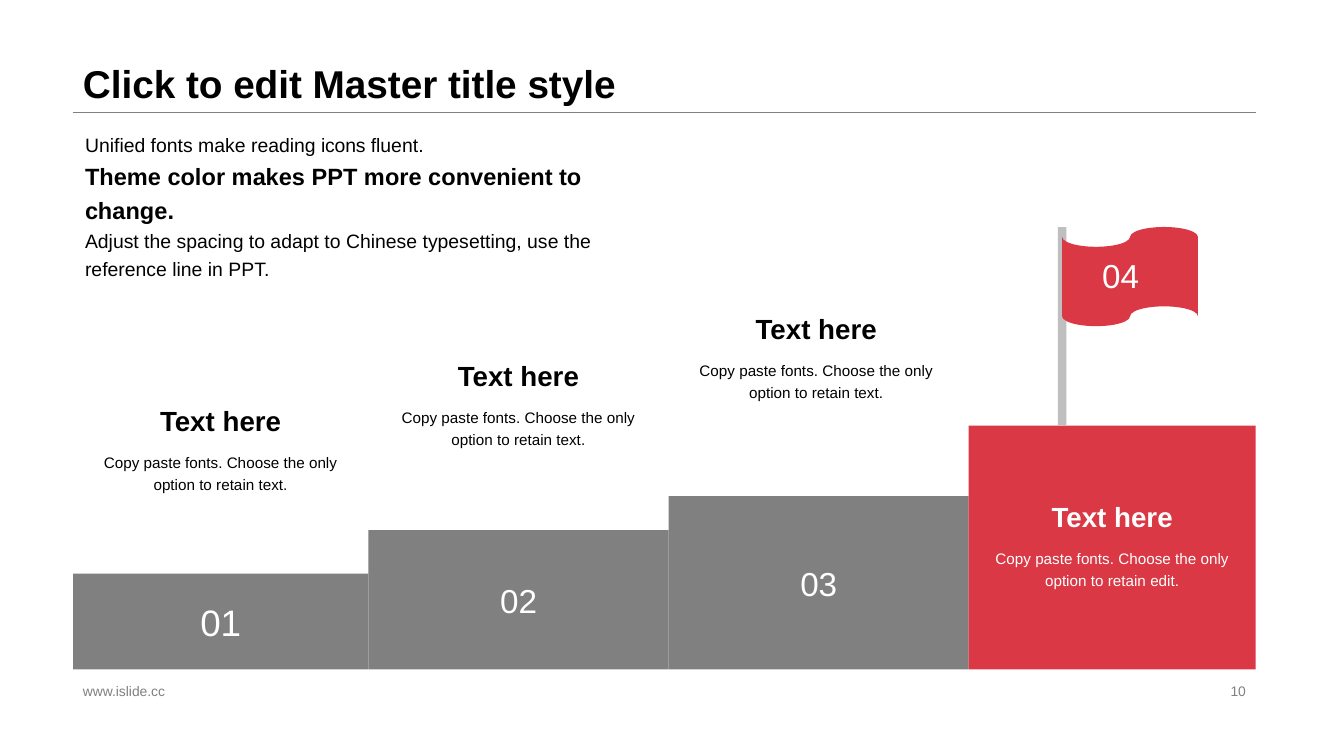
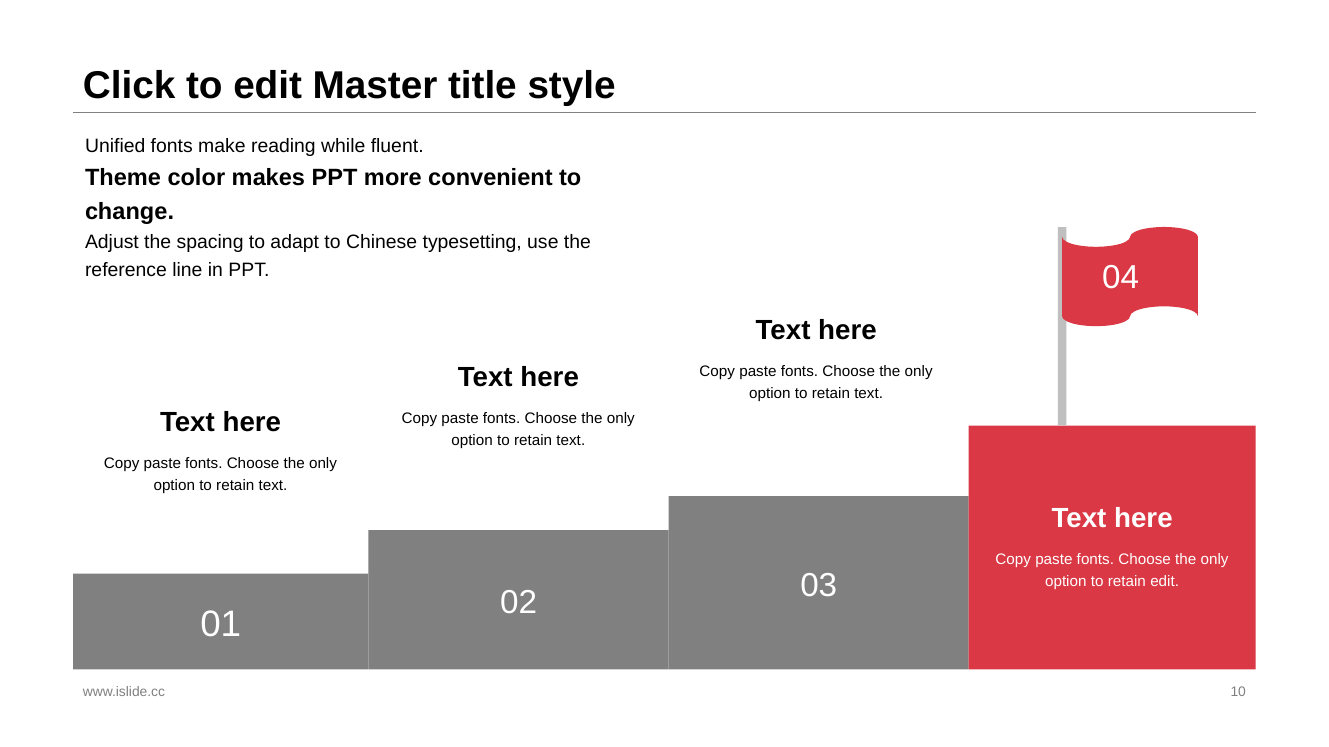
icons: icons -> while (343, 146)
